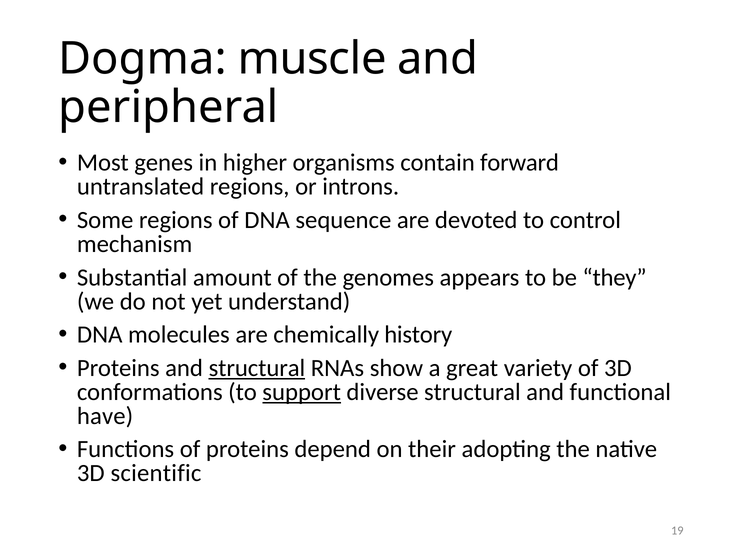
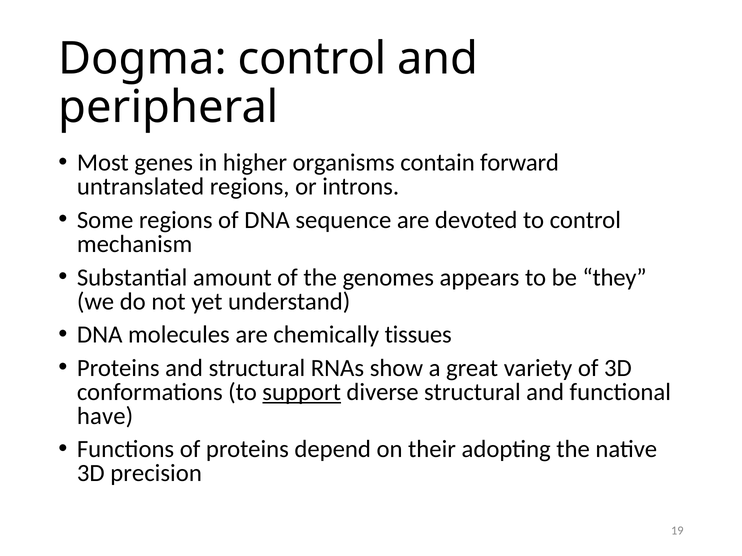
Dogma muscle: muscle -> control (312, 59)
history: history -> tissues (418, 335)
structural underline: present -> none (257, 368)
scientific: scientific -> precision (156, 474)
